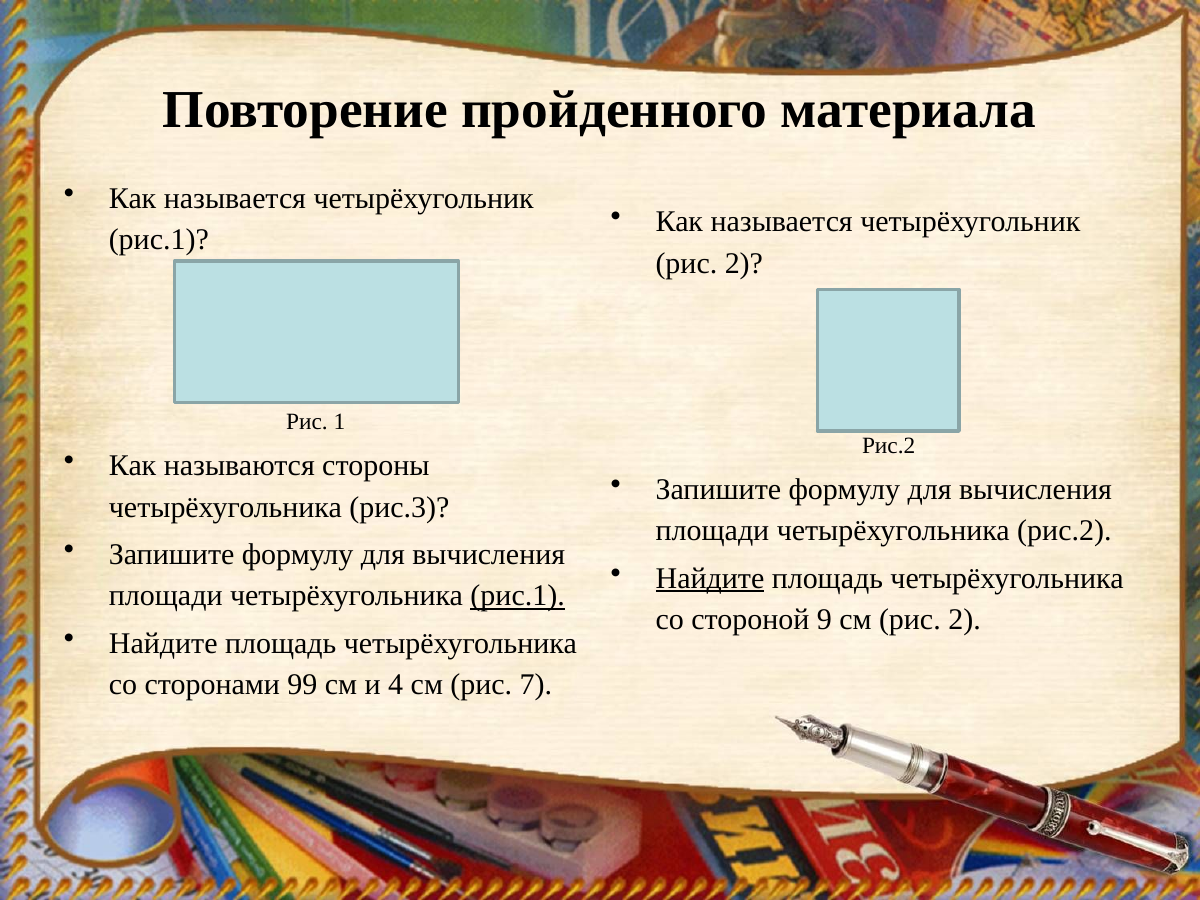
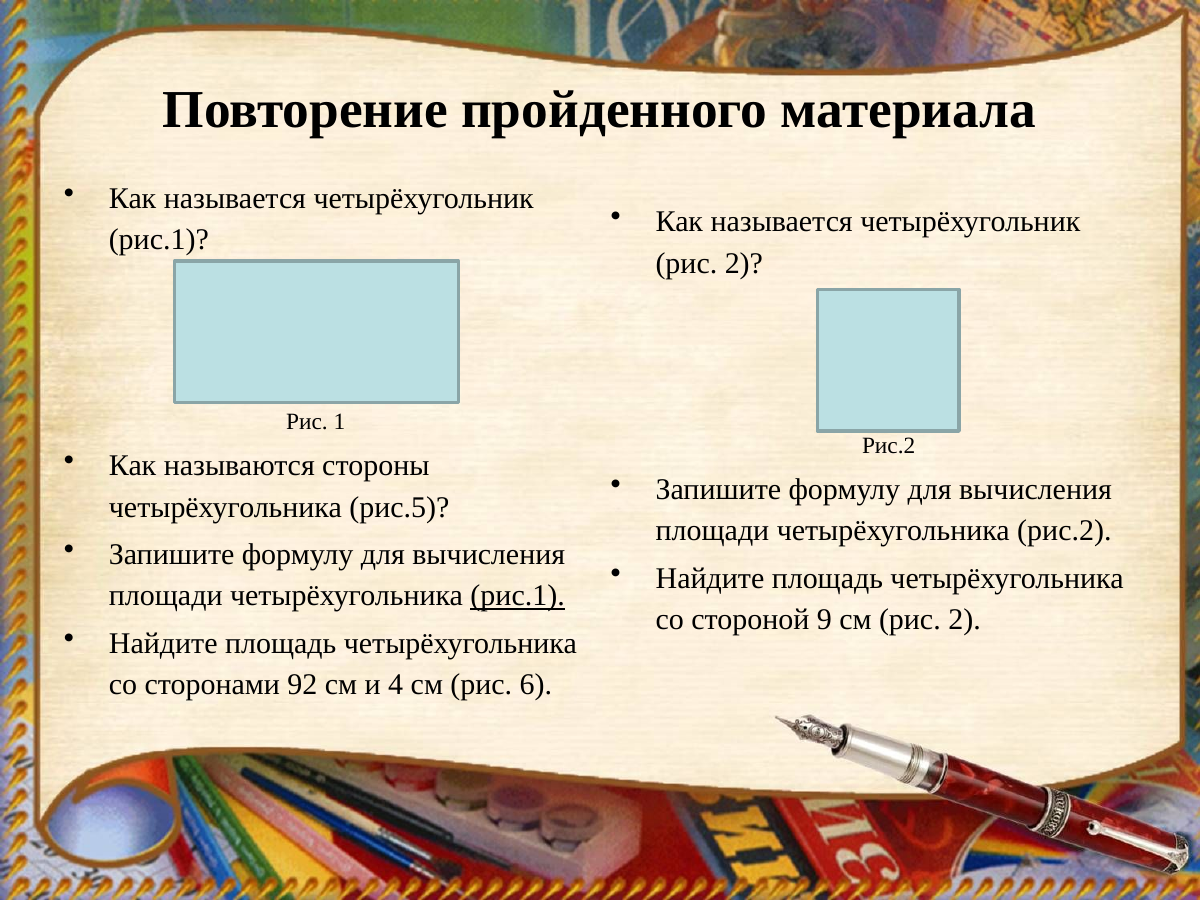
рис.3: рис.3 -> рис.5 (399, 507)
Найдите underline: present -> none (710, 578)
99: 99 -> 92 (302, 685)
7: 7 -> 6 (536, 685)
